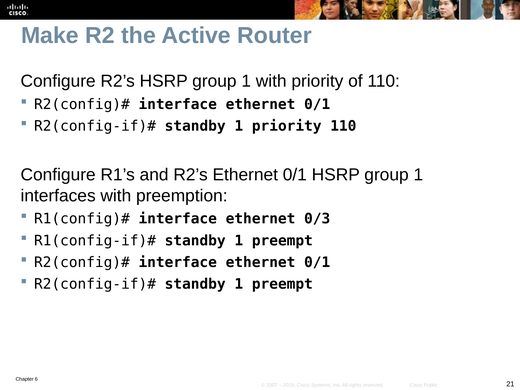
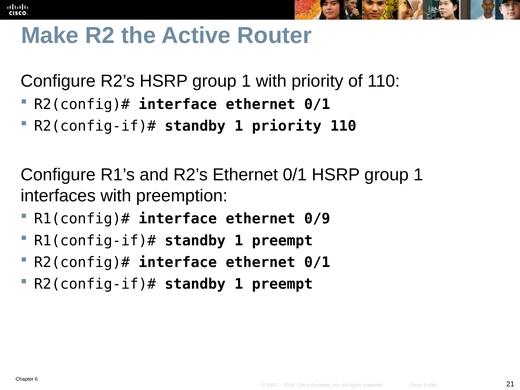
0/3: 0/3 -> 0/9 (317, 219)
